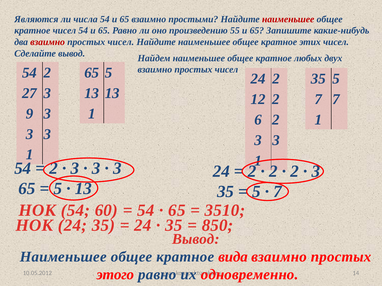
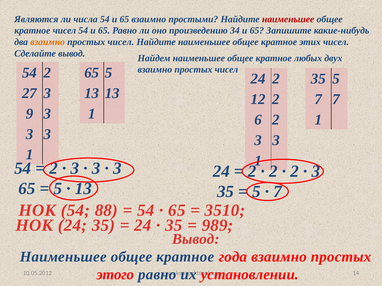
55: 55 -> 34 (235, 31)
взаимно colour: red -> orange (48, 42)
60: 60 -> 88 (106, 211)
850: 850 -> 989 (218, 226)
вида: вида -> года (233, 257)
одновременно: одновременно -> установлении (250, 275)
